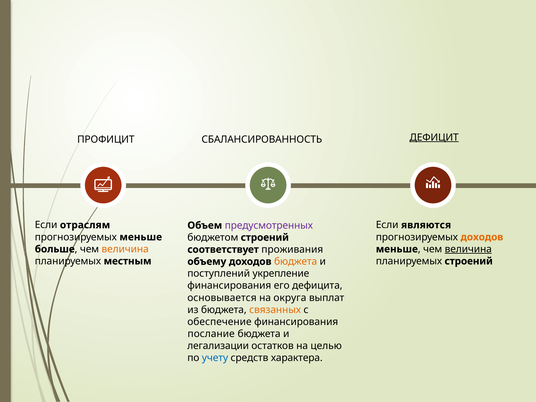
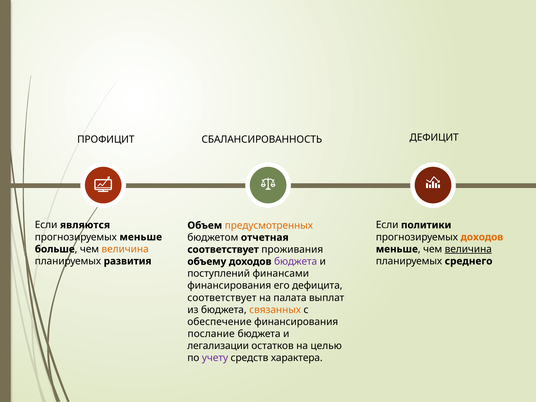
ДЕФИЦИТ underline: present -> none (434, 137)
отраслям: отраслям -> являются (85, 225)
являются: являются -> политики (426, 225)
предусмотренных colour: purple -> orange (269, 225)
бюджетом строений: строений -> отчетная (265, 237)
местным: местным -> развития (128, 261)
планируемых строений: строений -> среднего (469, 261)
бюджета colour: orange -> purple (296, 262)
укрепление: укрепление -> финансами (281, 274)
основывается: основывается -> соответствует (222, 298)
округа: округа -> палата (290, 298)
учету colour: blue -> purple (215, 358)
